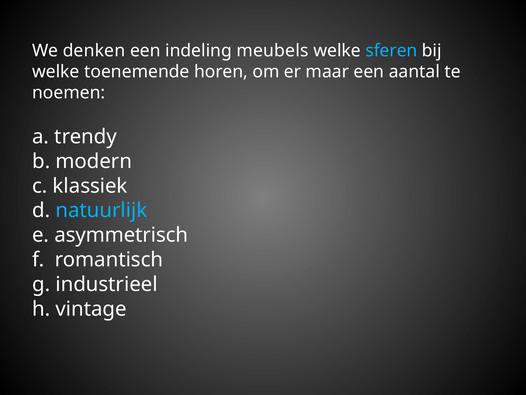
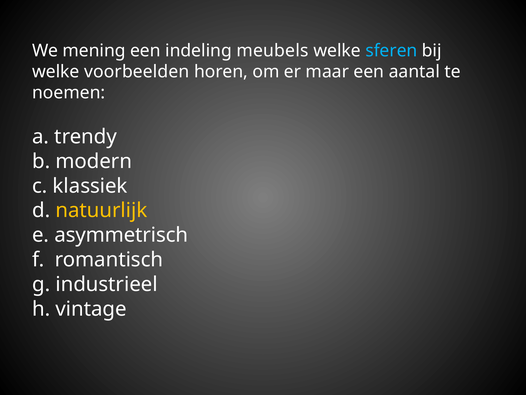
denken: denken -> mening (94, 50)
toenemende: toenemende -> voorbeelden (137, 72)
natuurlijk colour: light blue -> yellow (101, 210)
